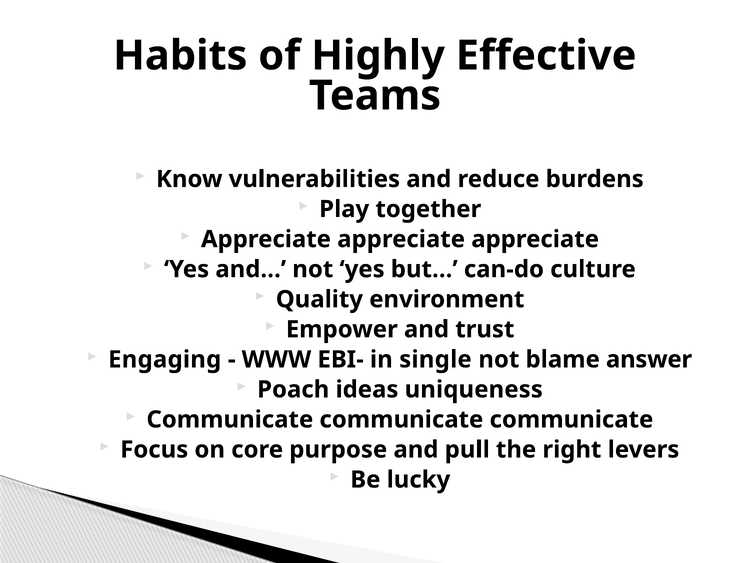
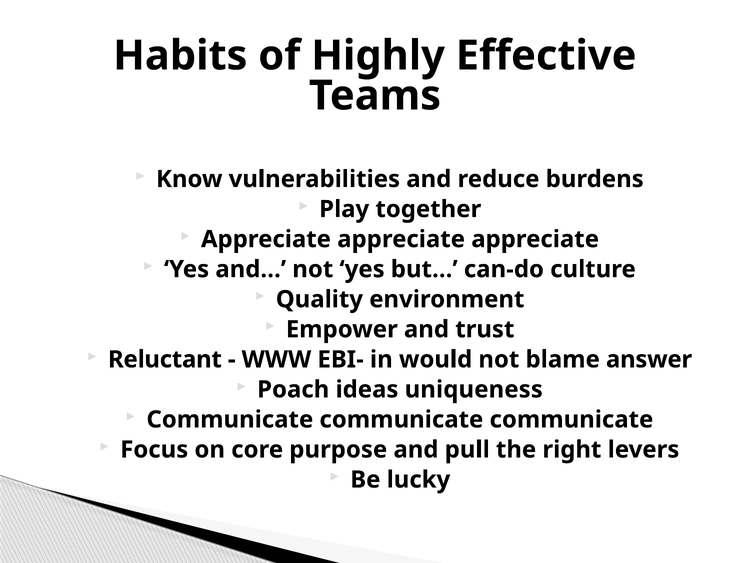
Engaging: Engaging -> Reluctant (165, 359)
single: single -> would (436, 359)
